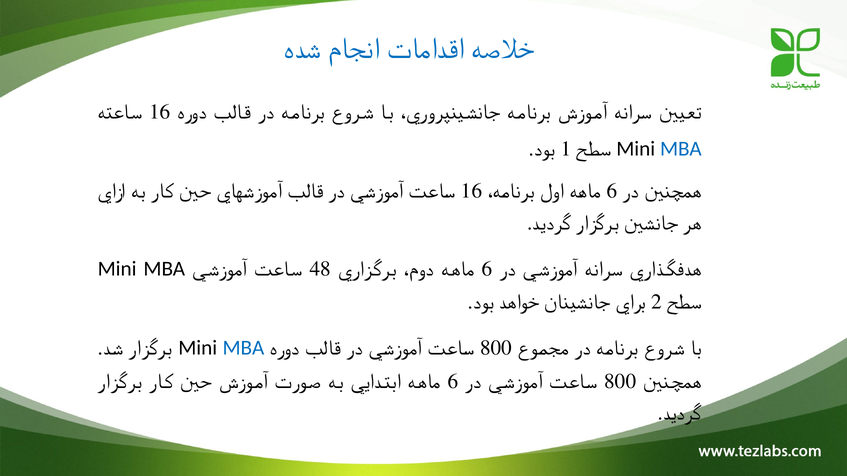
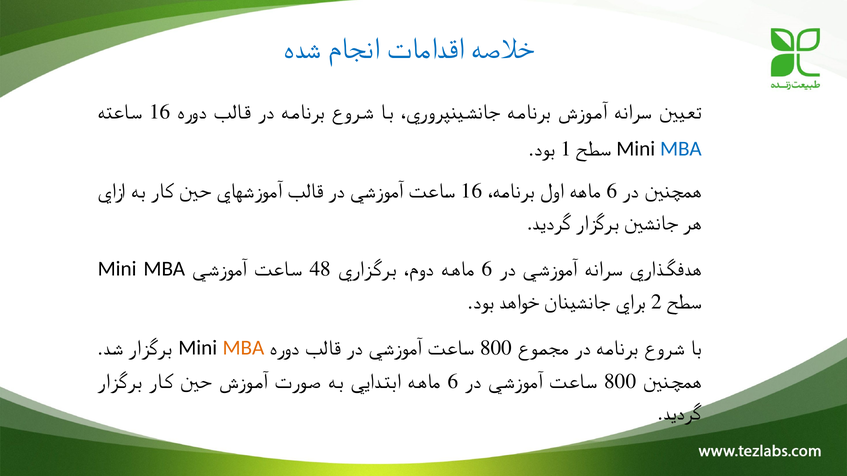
MBA colour: blue -> orange (243, 348)
